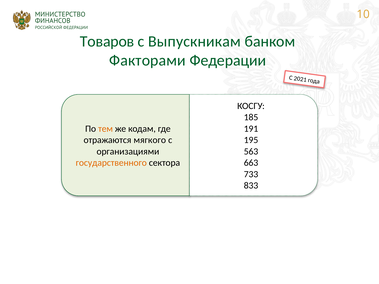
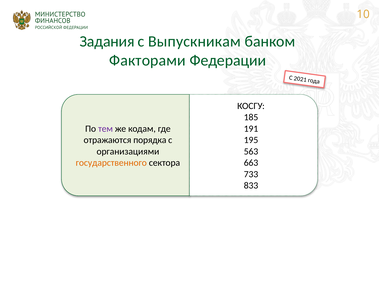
Товаров: Товаров -> Задания (107, 42)
тем colour: orange -> purple (106, 129)
мягкого: мягкого -> порядка (150, 140)
